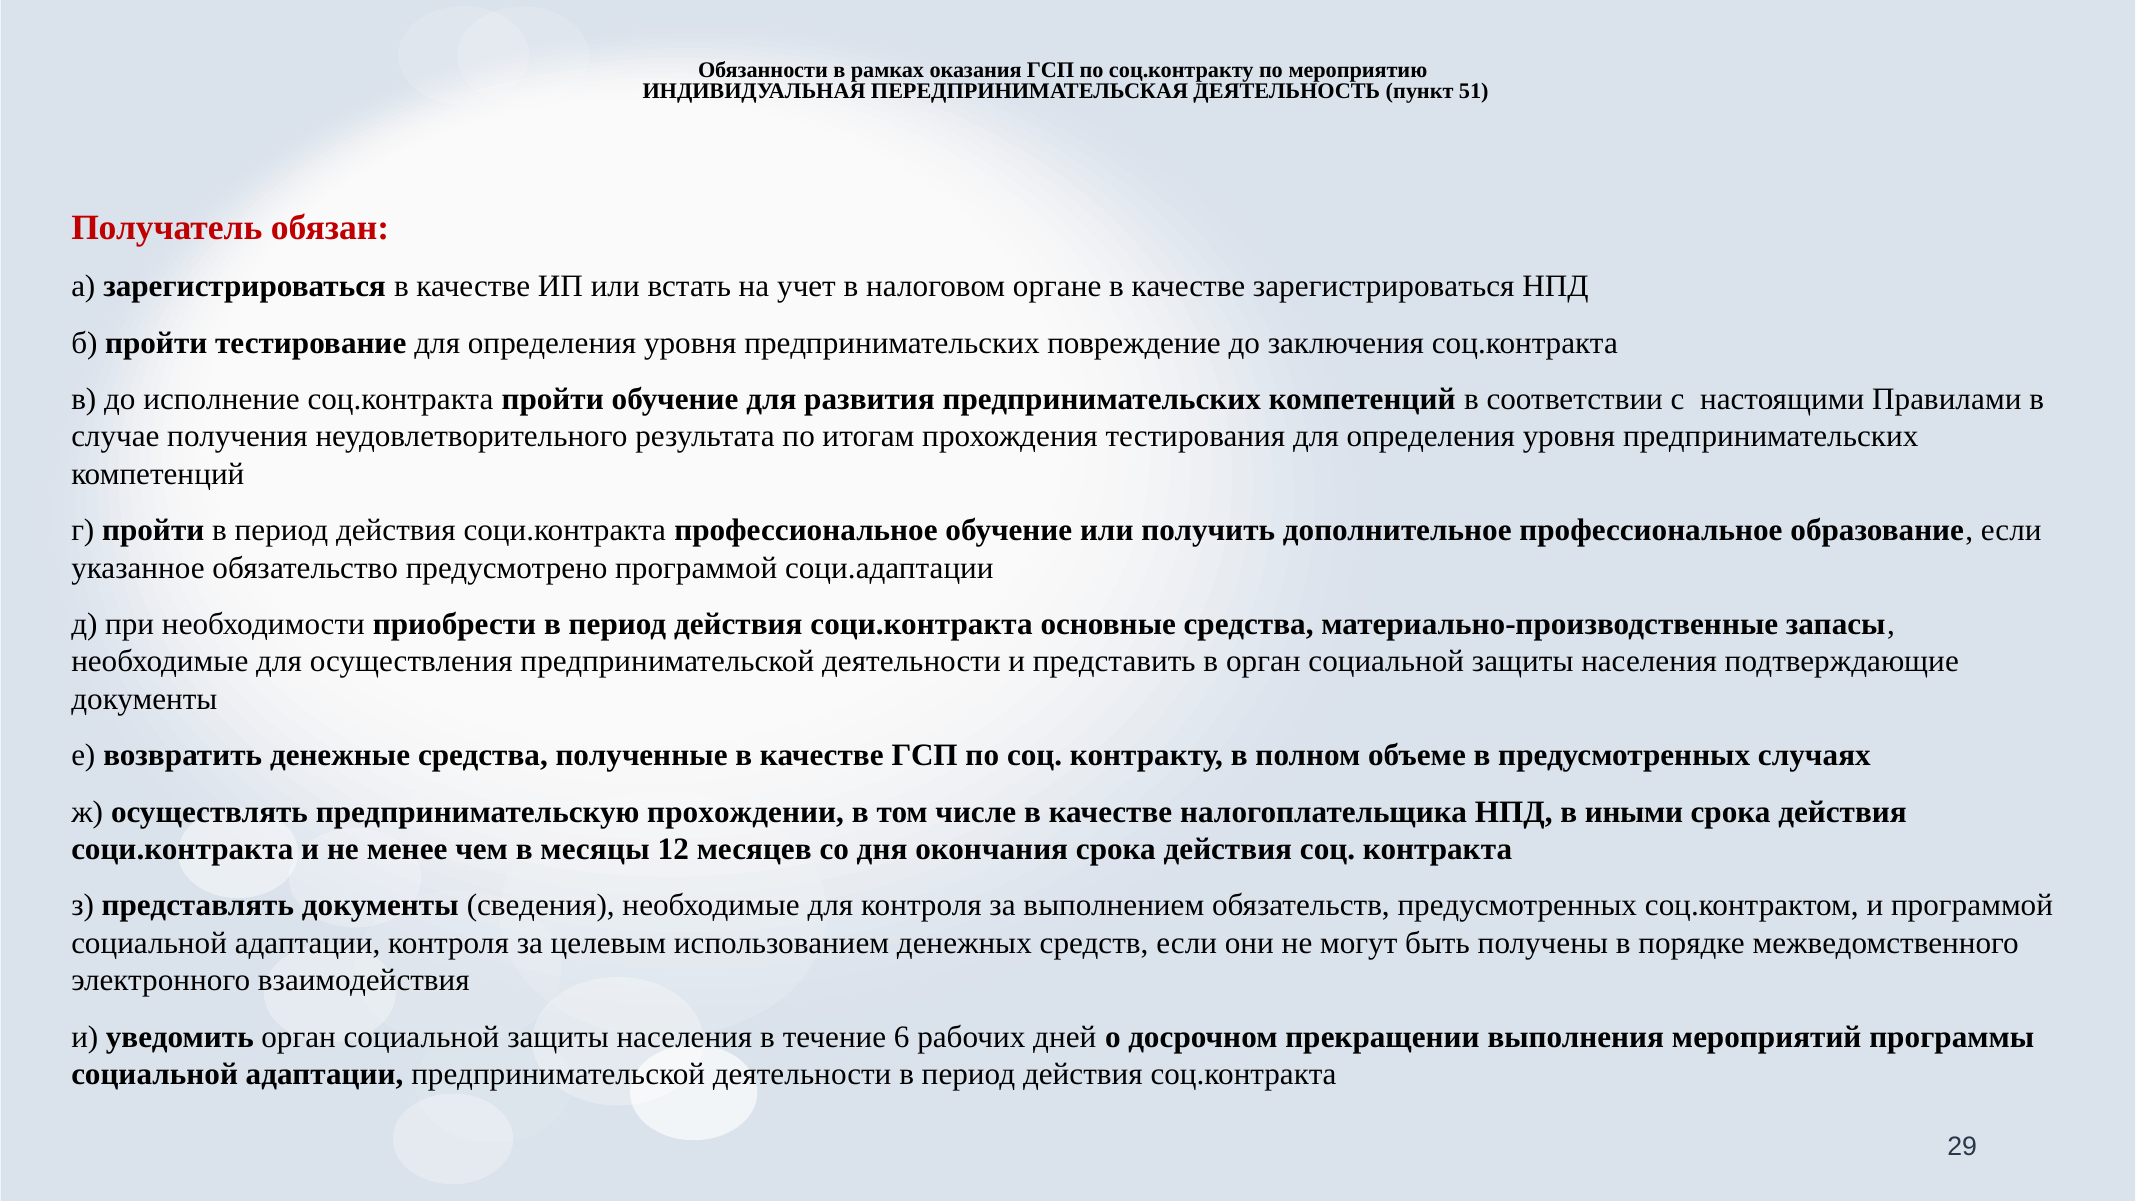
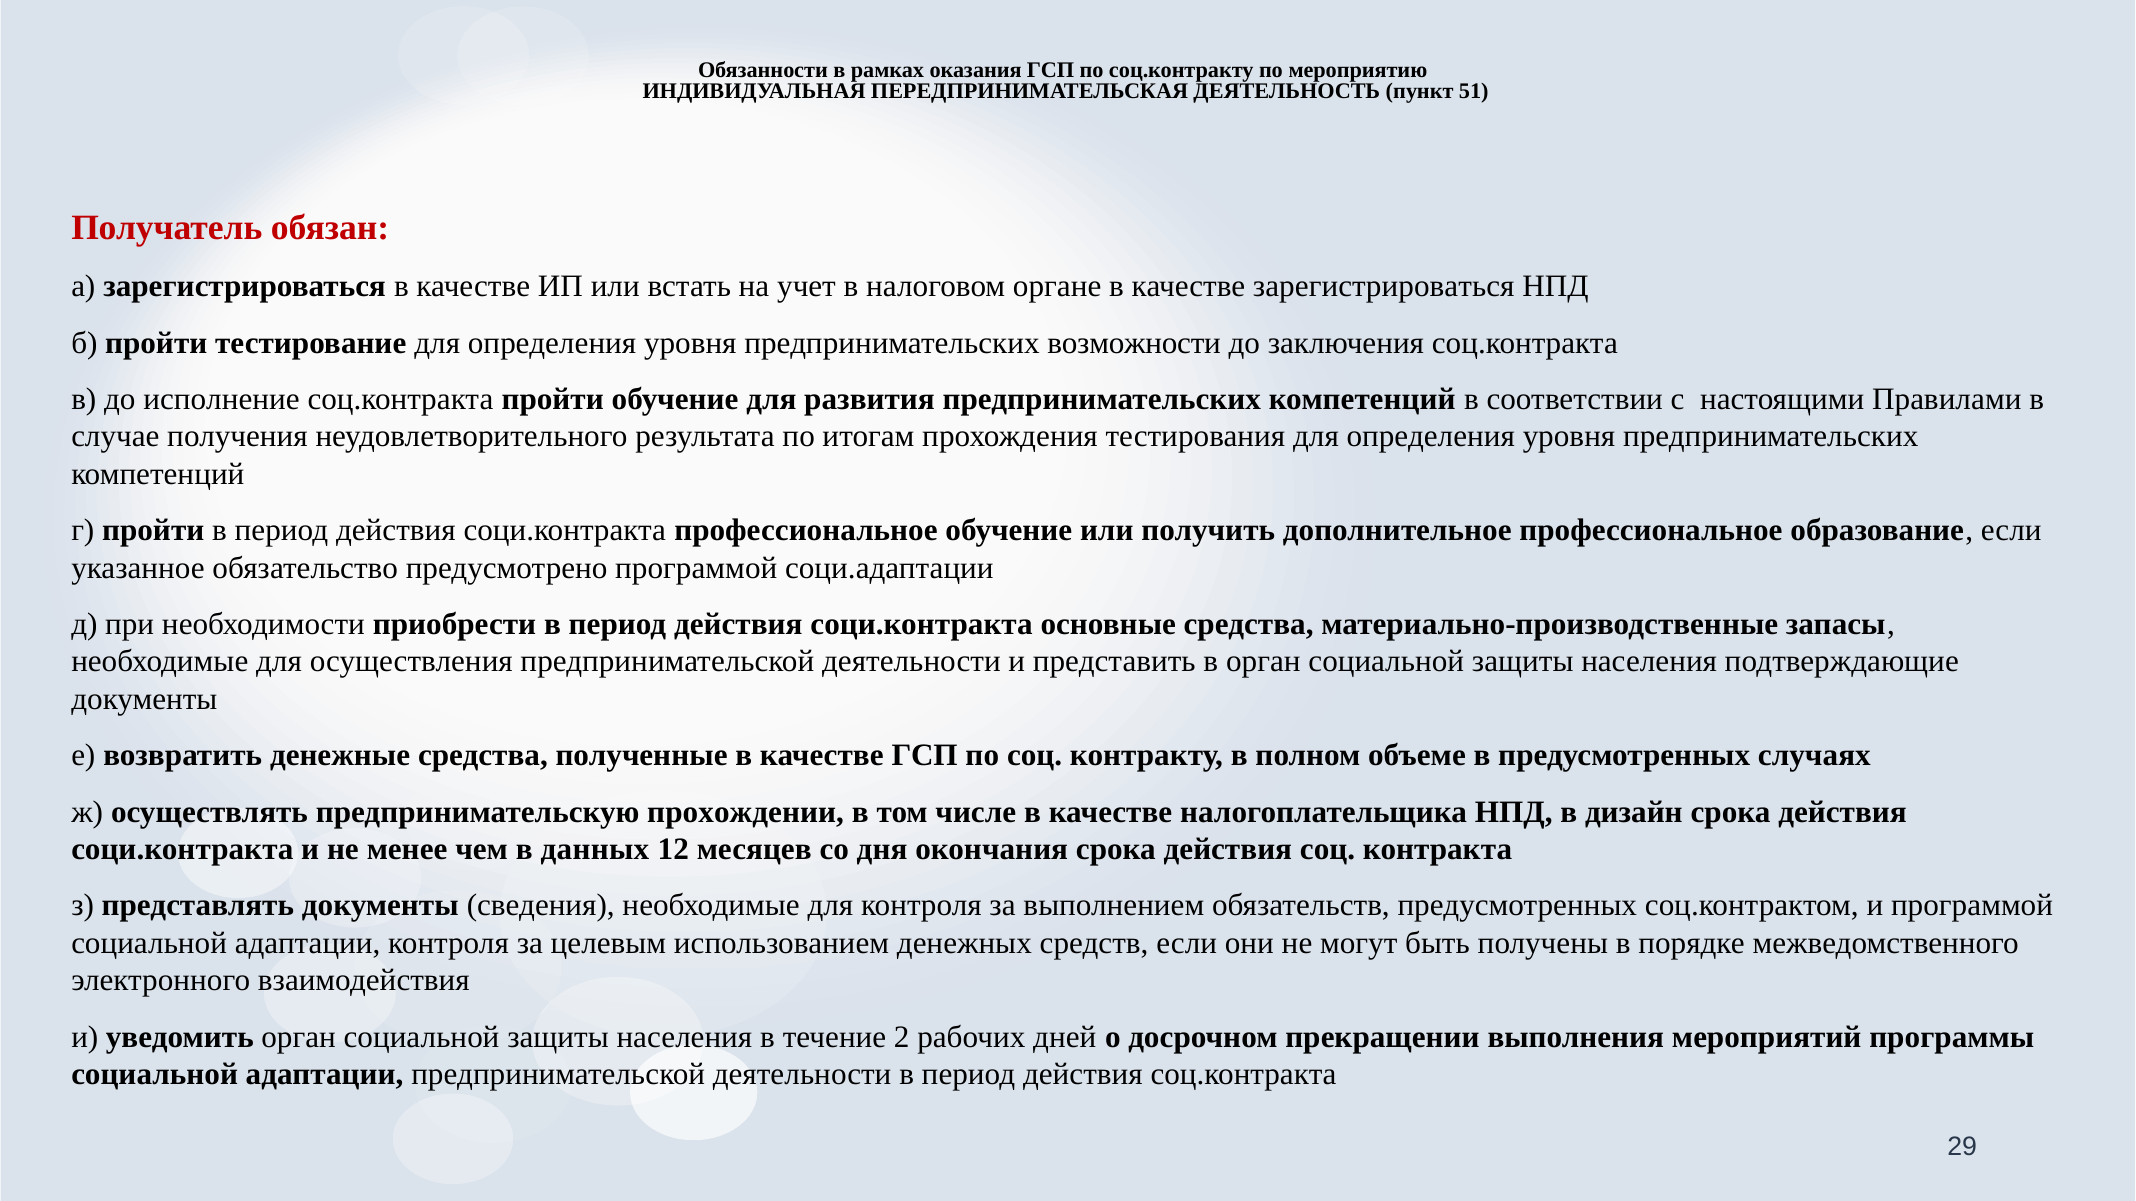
повреждение: повреждение -> возможности (1134, 343)
иными: иными -> дизайн (1634, 812)
месяцы: месяцы -> данных (595, 850)
6: 6 -> 2 (902, 1037)
